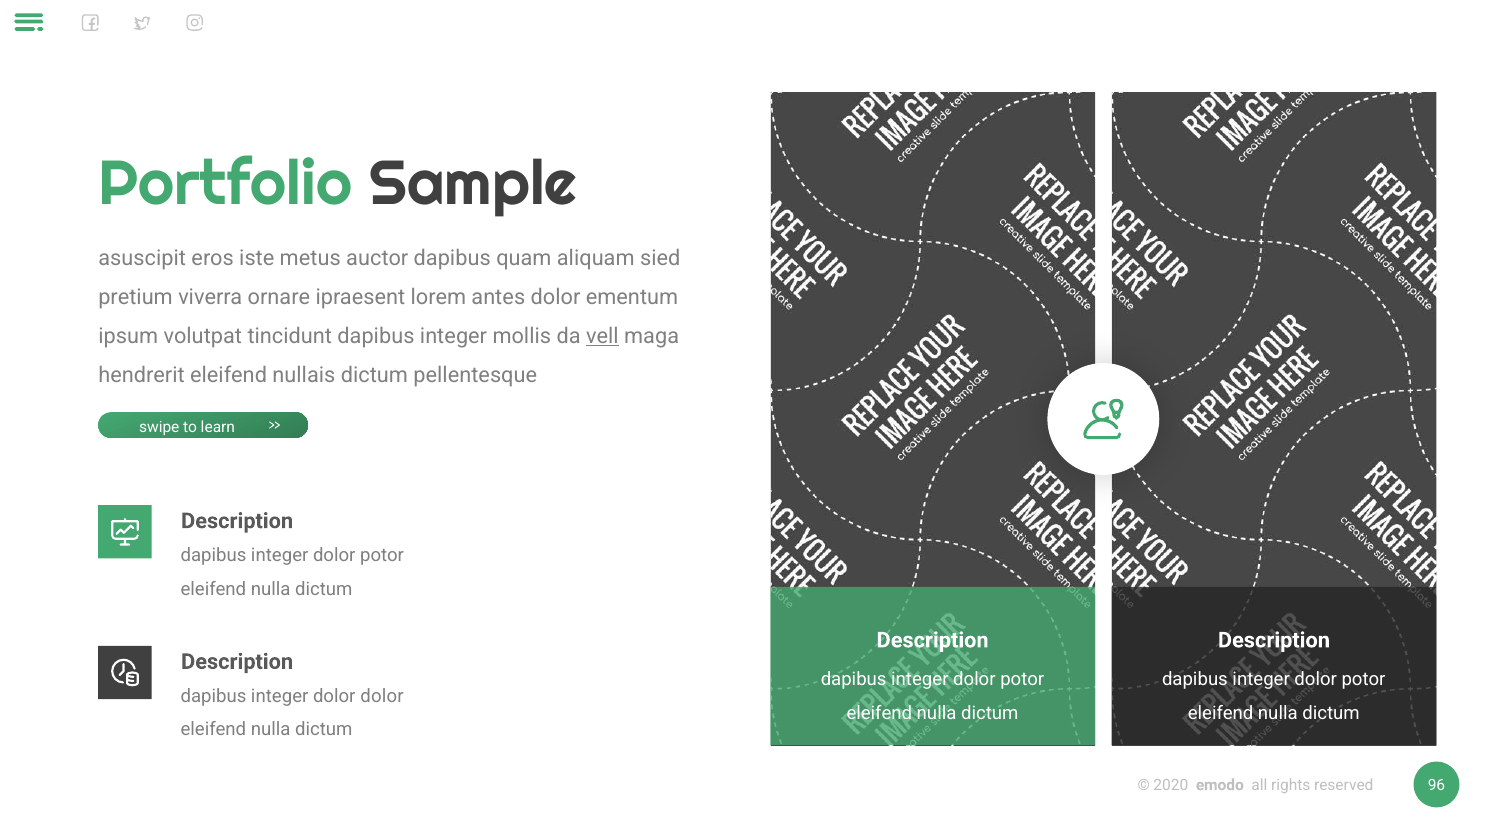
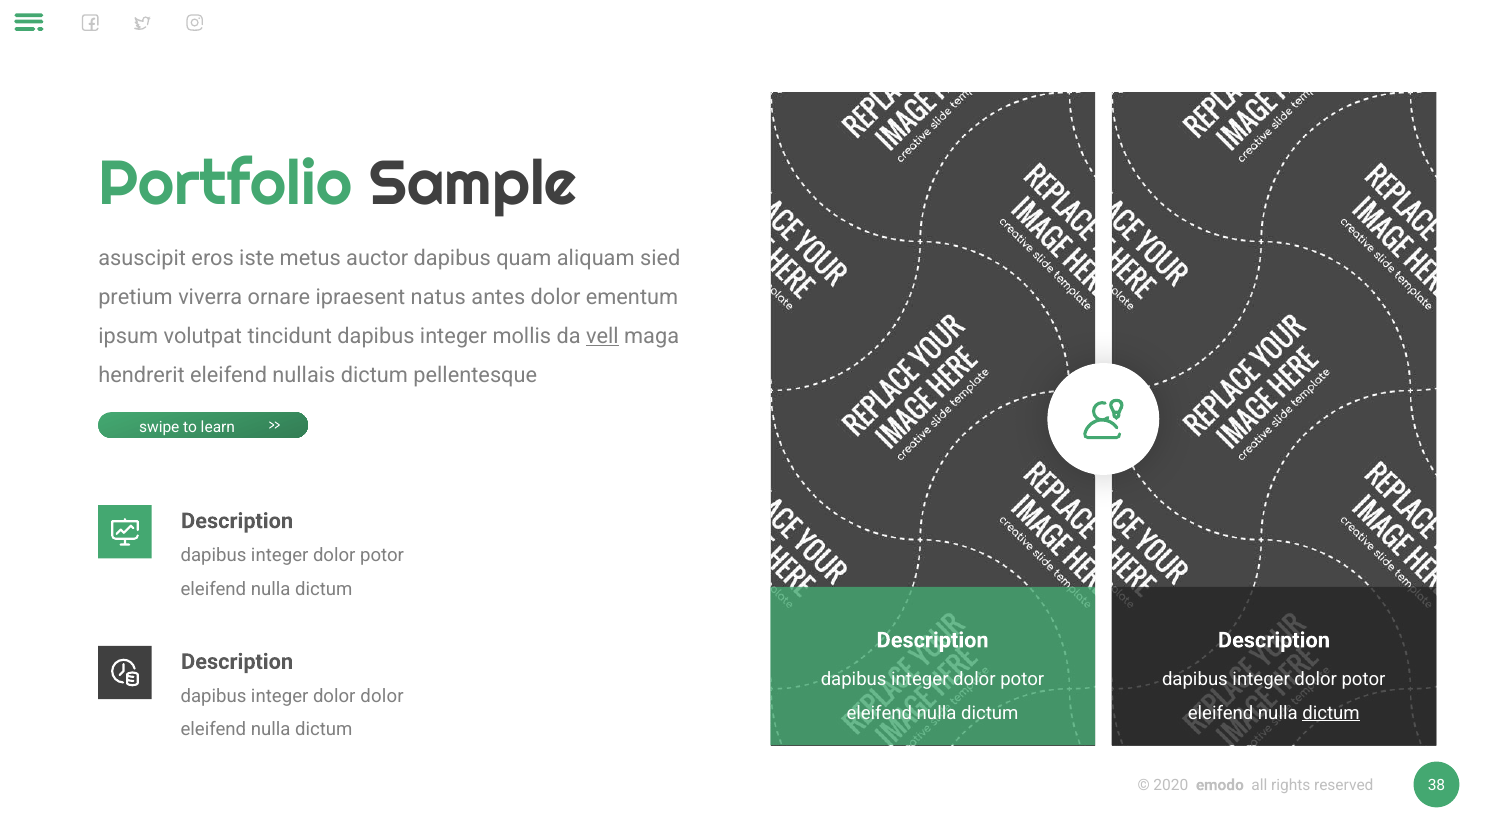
lorem: lorem -> natus (438, 297)
dictum underline: none -> present (1331, 713)
96: 96 -> 38 (1436, 786)
